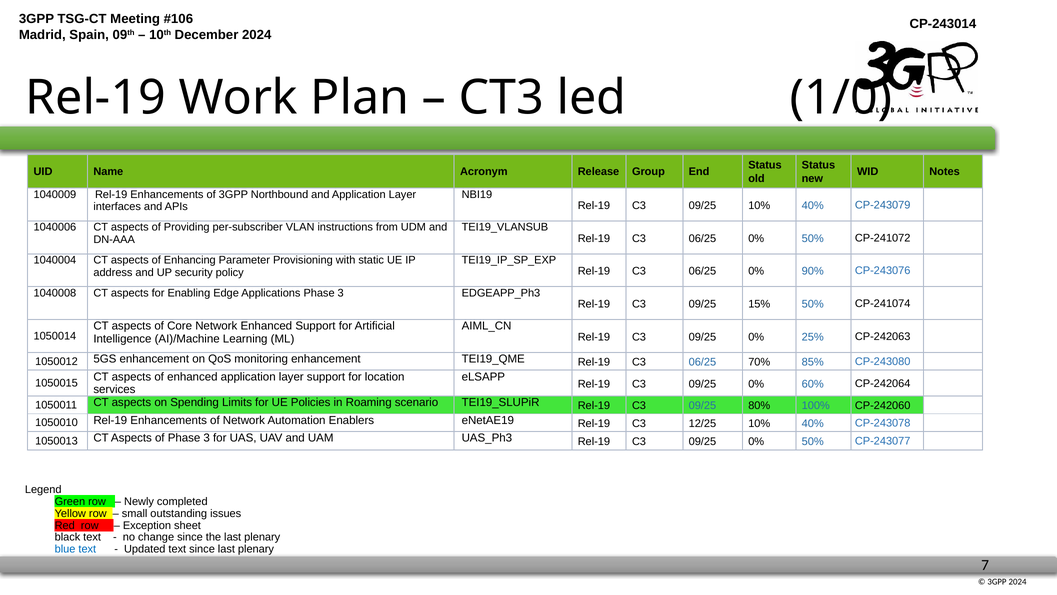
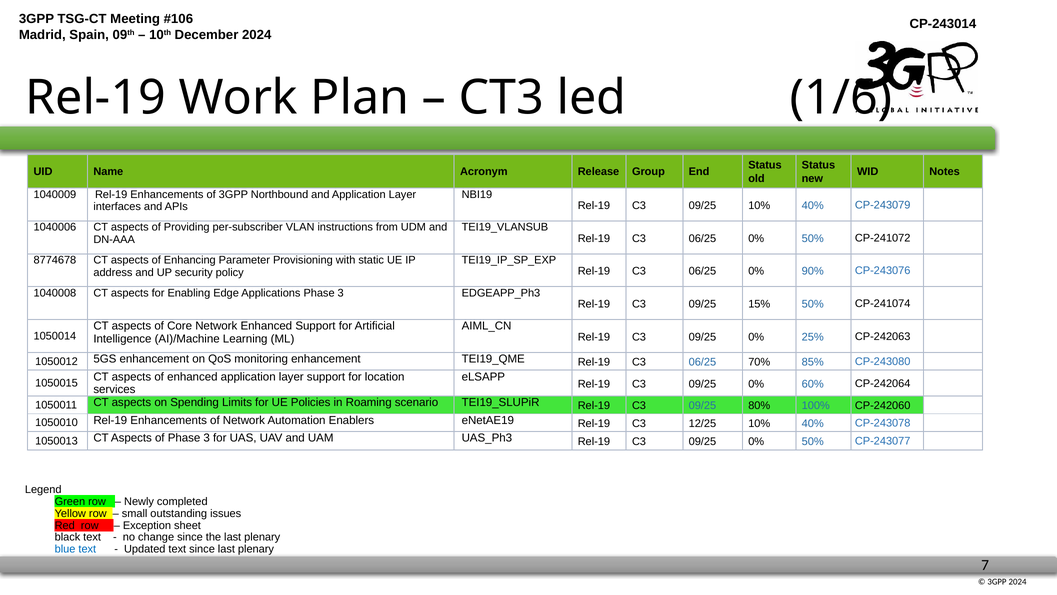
1/0: 1/0 -> 1/6 (841, 98)
1040004: 1040004 -> 8774678 (55, 260)
